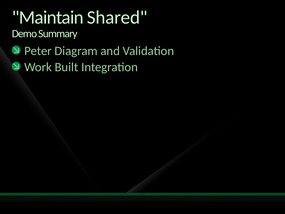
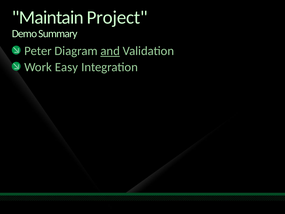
Shared: Shared -> Project (117, 17)
and underline: none -> present (110, 51)
Built: Built -> Easy (66, 67)
